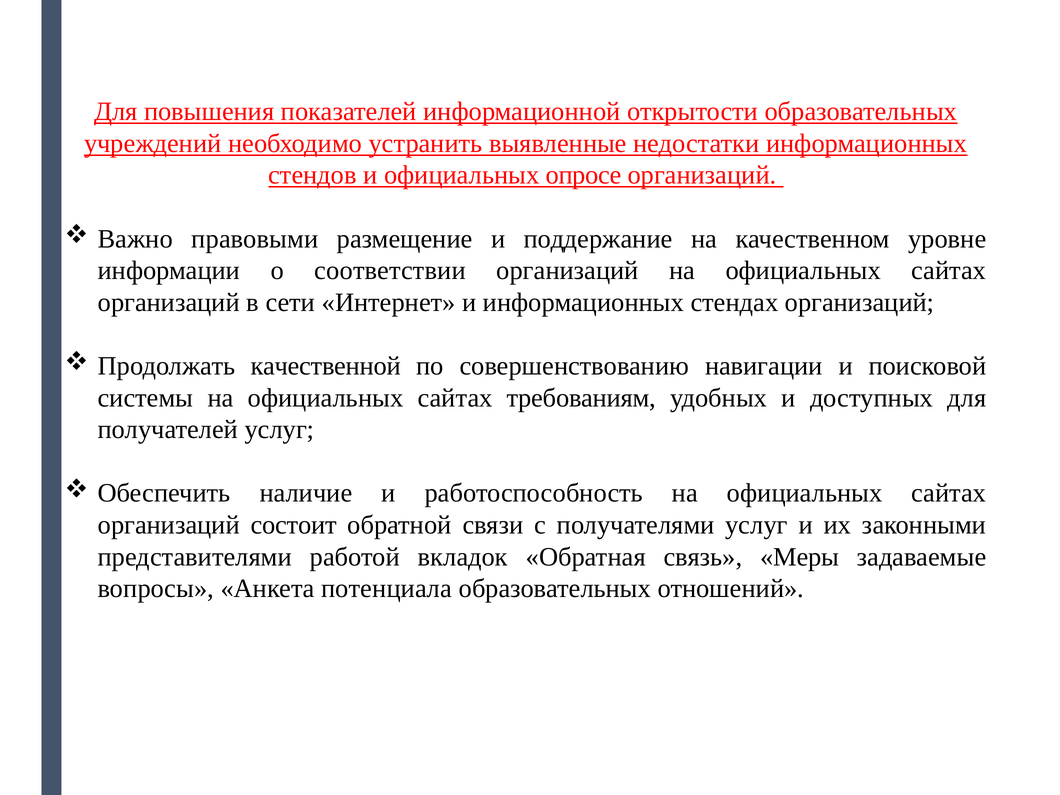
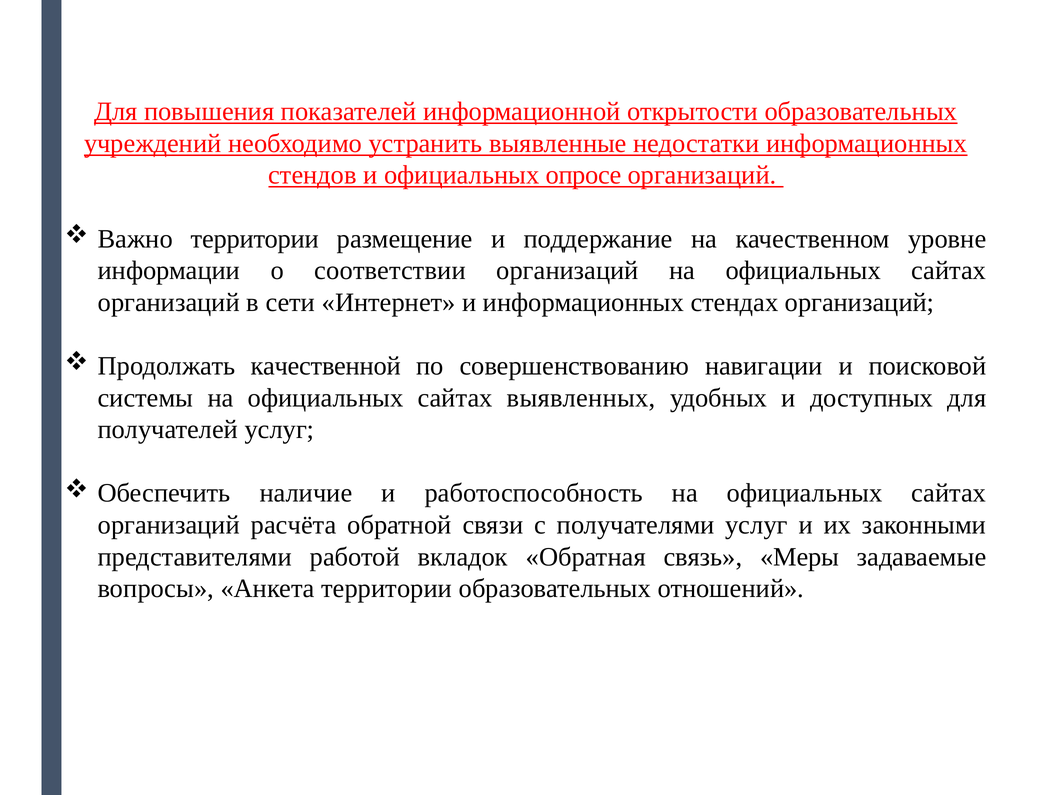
Важно правовыми: правовыми -> территории (255, 239)
требованиям: требованиям -> выявленных (581, 398)
состоит: состоит -> расчёта (294, 525)
Анкета потенциала: потенциала -> территории (387, 589)
